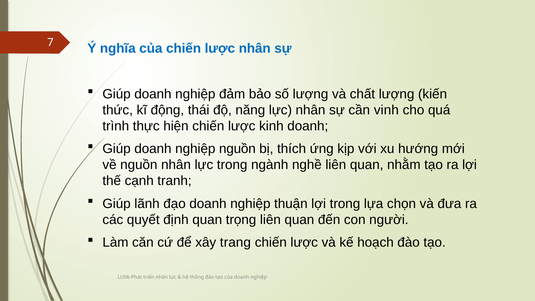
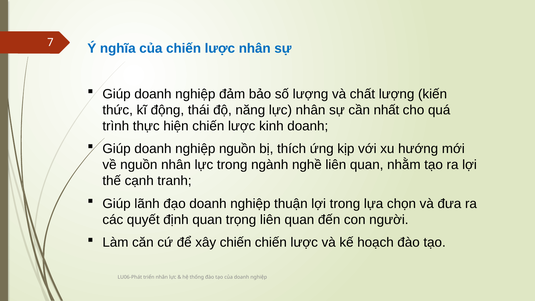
vinh: vinh -> nhất (386, 110)
xây trang: trang -> chiến (236, 242)
